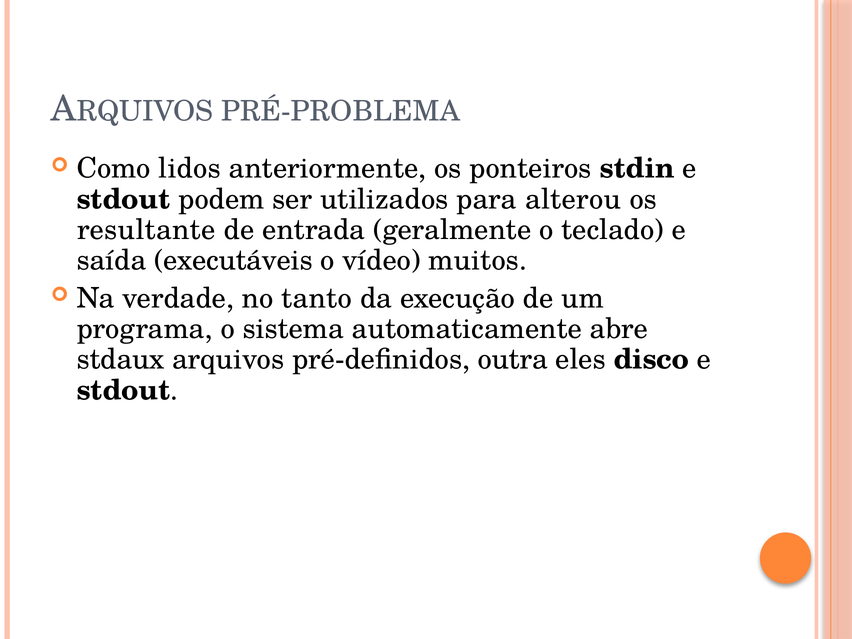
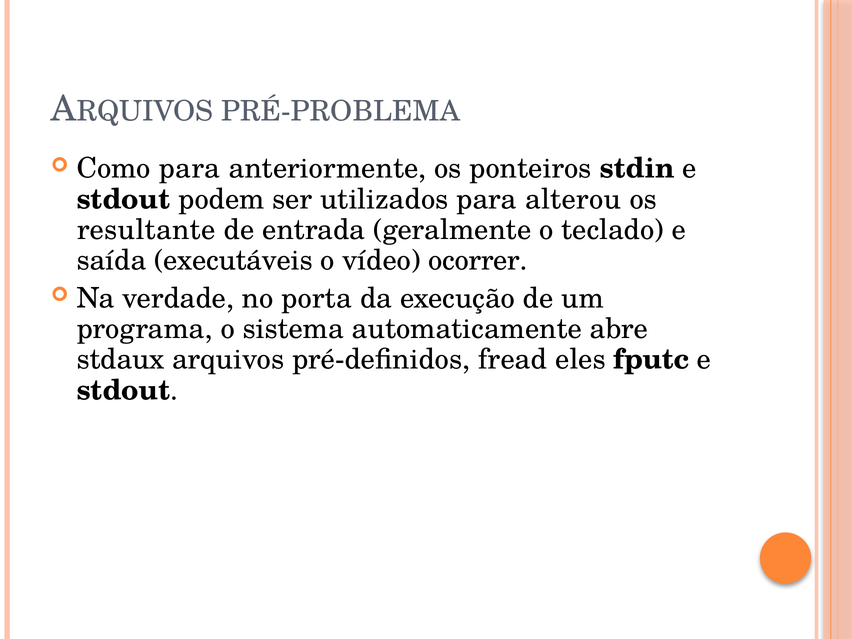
Como lidos: lidos -> para (190, 168)
muitos: muitos -> ocorrer (478, 260)
tanto: tanto -> porta (317, 298)
outra: outra -> fread (513, 360)
disco: disco -> fputc (651, 360)
